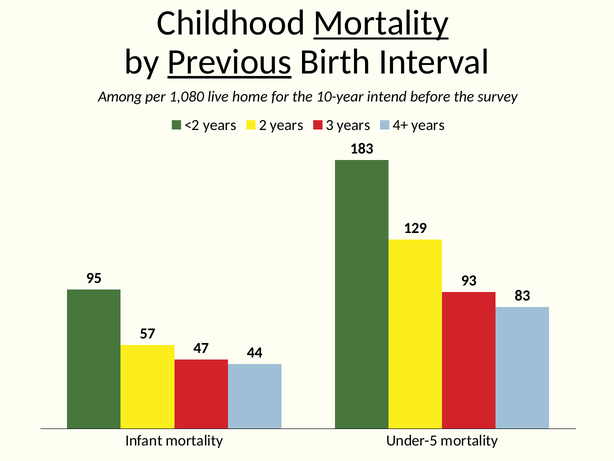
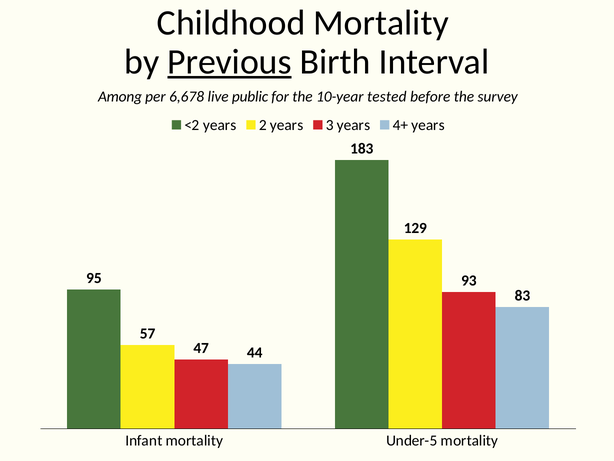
Mortality underline: present -> none (381, 23)
1,080: 1,080 -> 6,678 (187, 96)
home: home -> public (250, 96)
intend: intend -> tested (387, 96)
